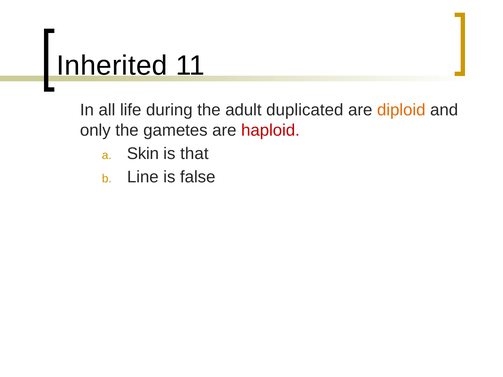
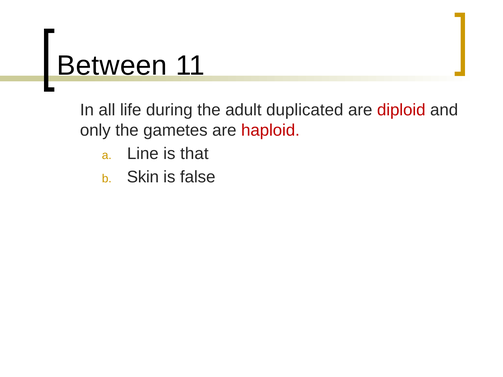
Inherited: Inherited -> Between (112, 66)
diploid colour: orange -> red (401, 110)
Skin: Skin -> Line (143, 154)
Line: Line -> Skin (143, 177)
